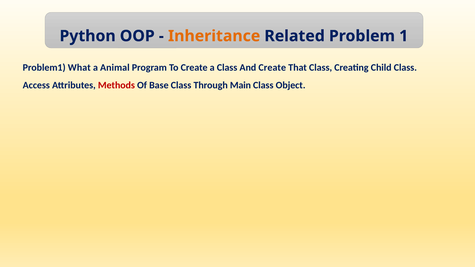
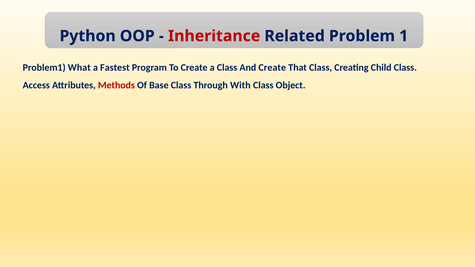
Inheritance colour: orange -> red (214, 36)
Animal: Animal -> Fastest (115, 68)
Main: Main -> With (240, 85)
